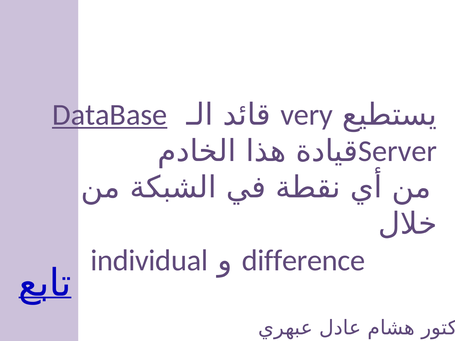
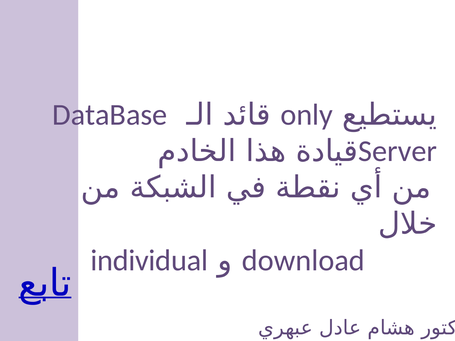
DataBase underline: present -> none (110, 115)
very: very -> only (307, 115)
difference: difference -> download (303, 261)
